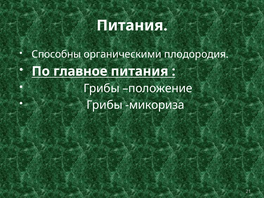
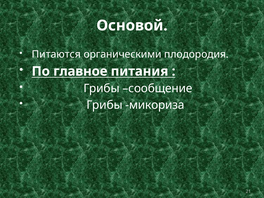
Питания: Питания -> Основой (132, 25)
Способны: Способны -> Питаются (56, 54)
положение: положение -> сообщение (157, 89)
